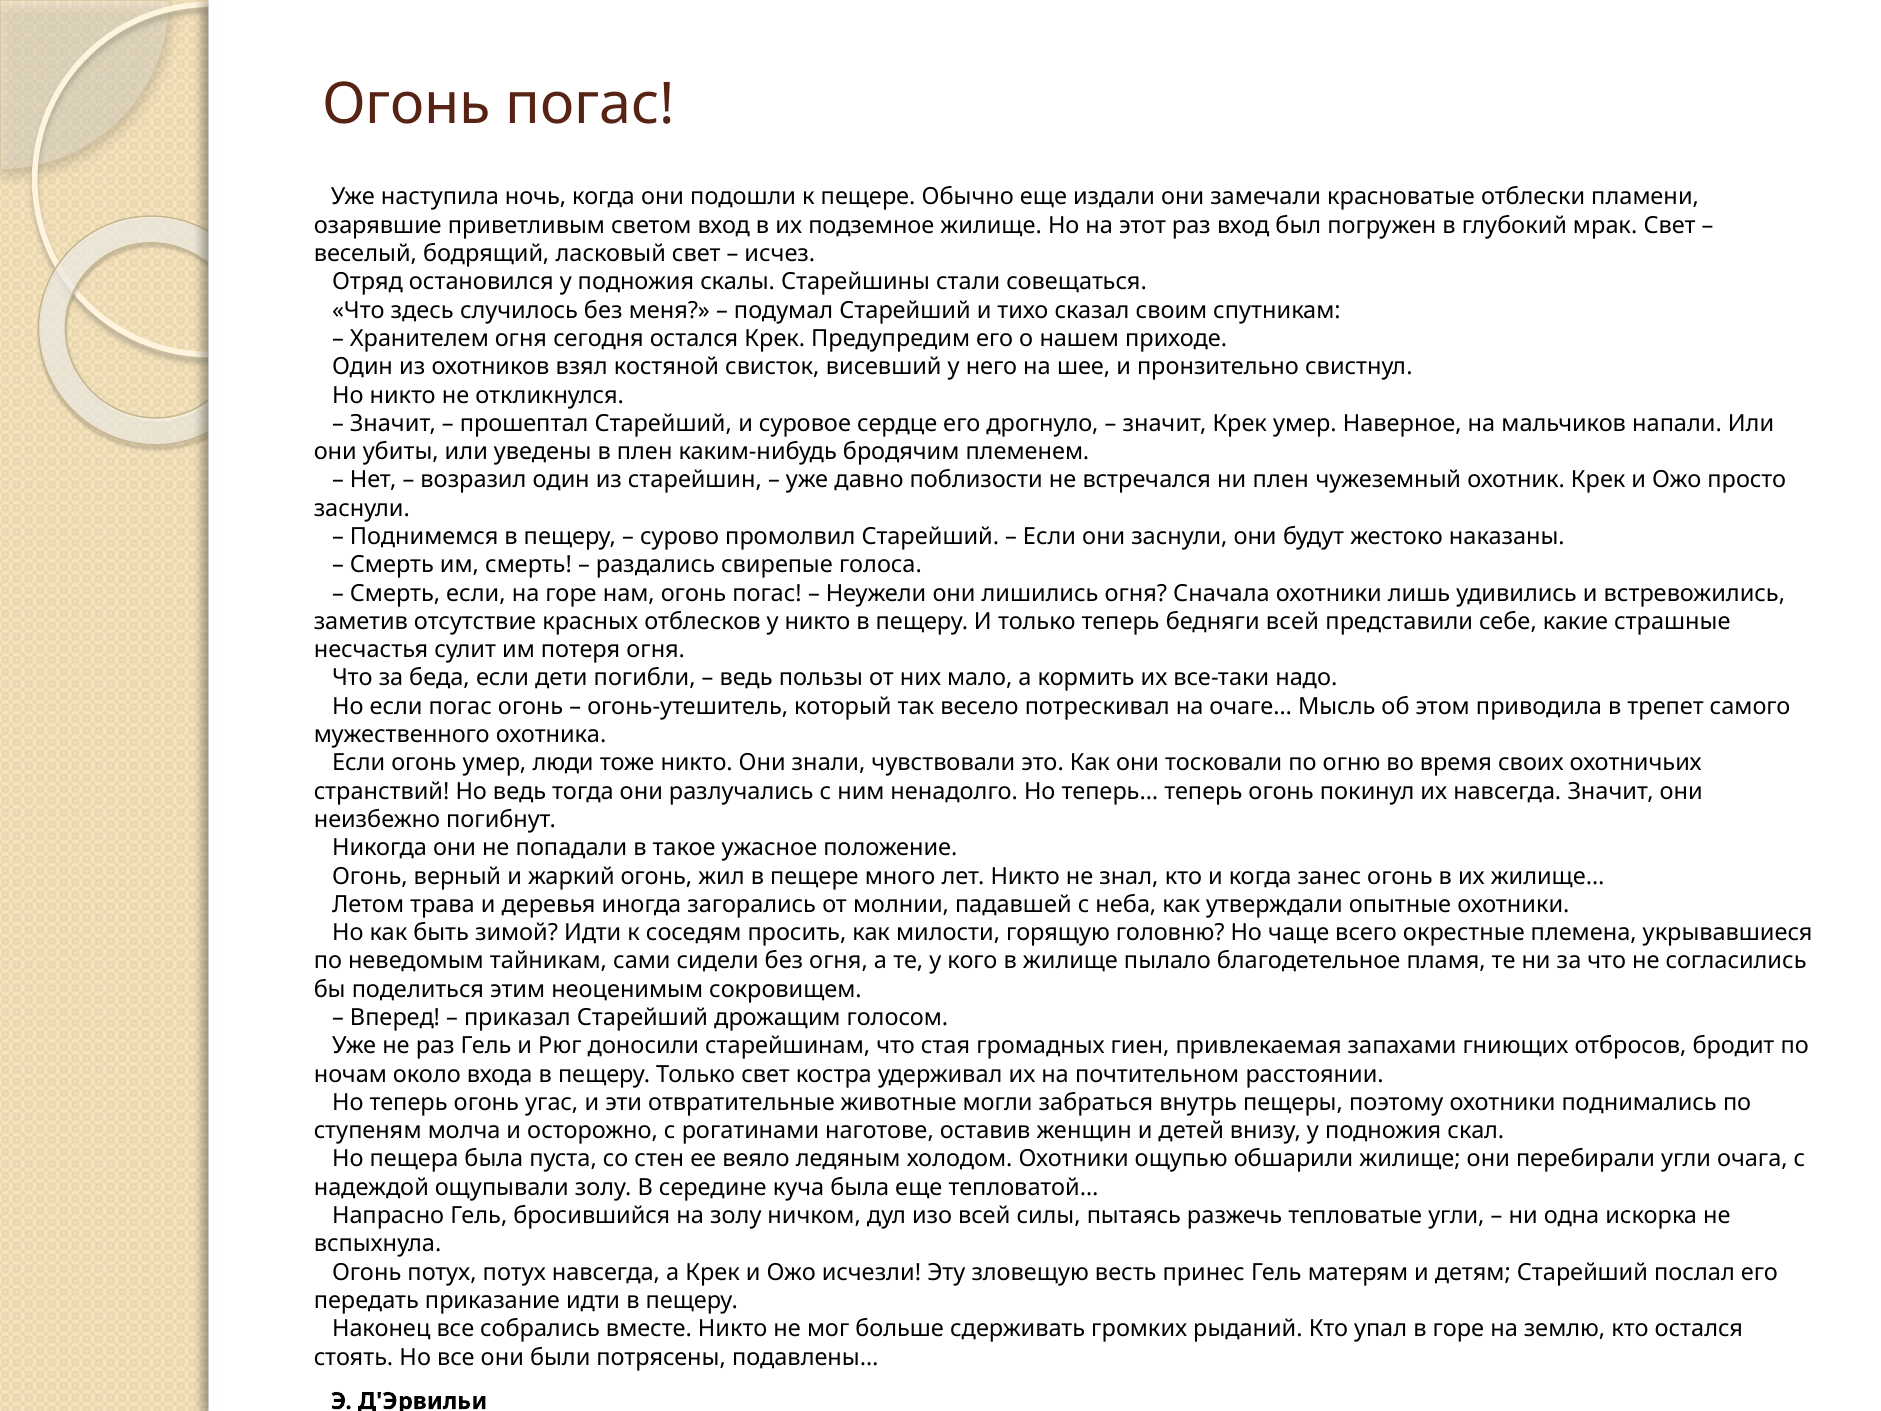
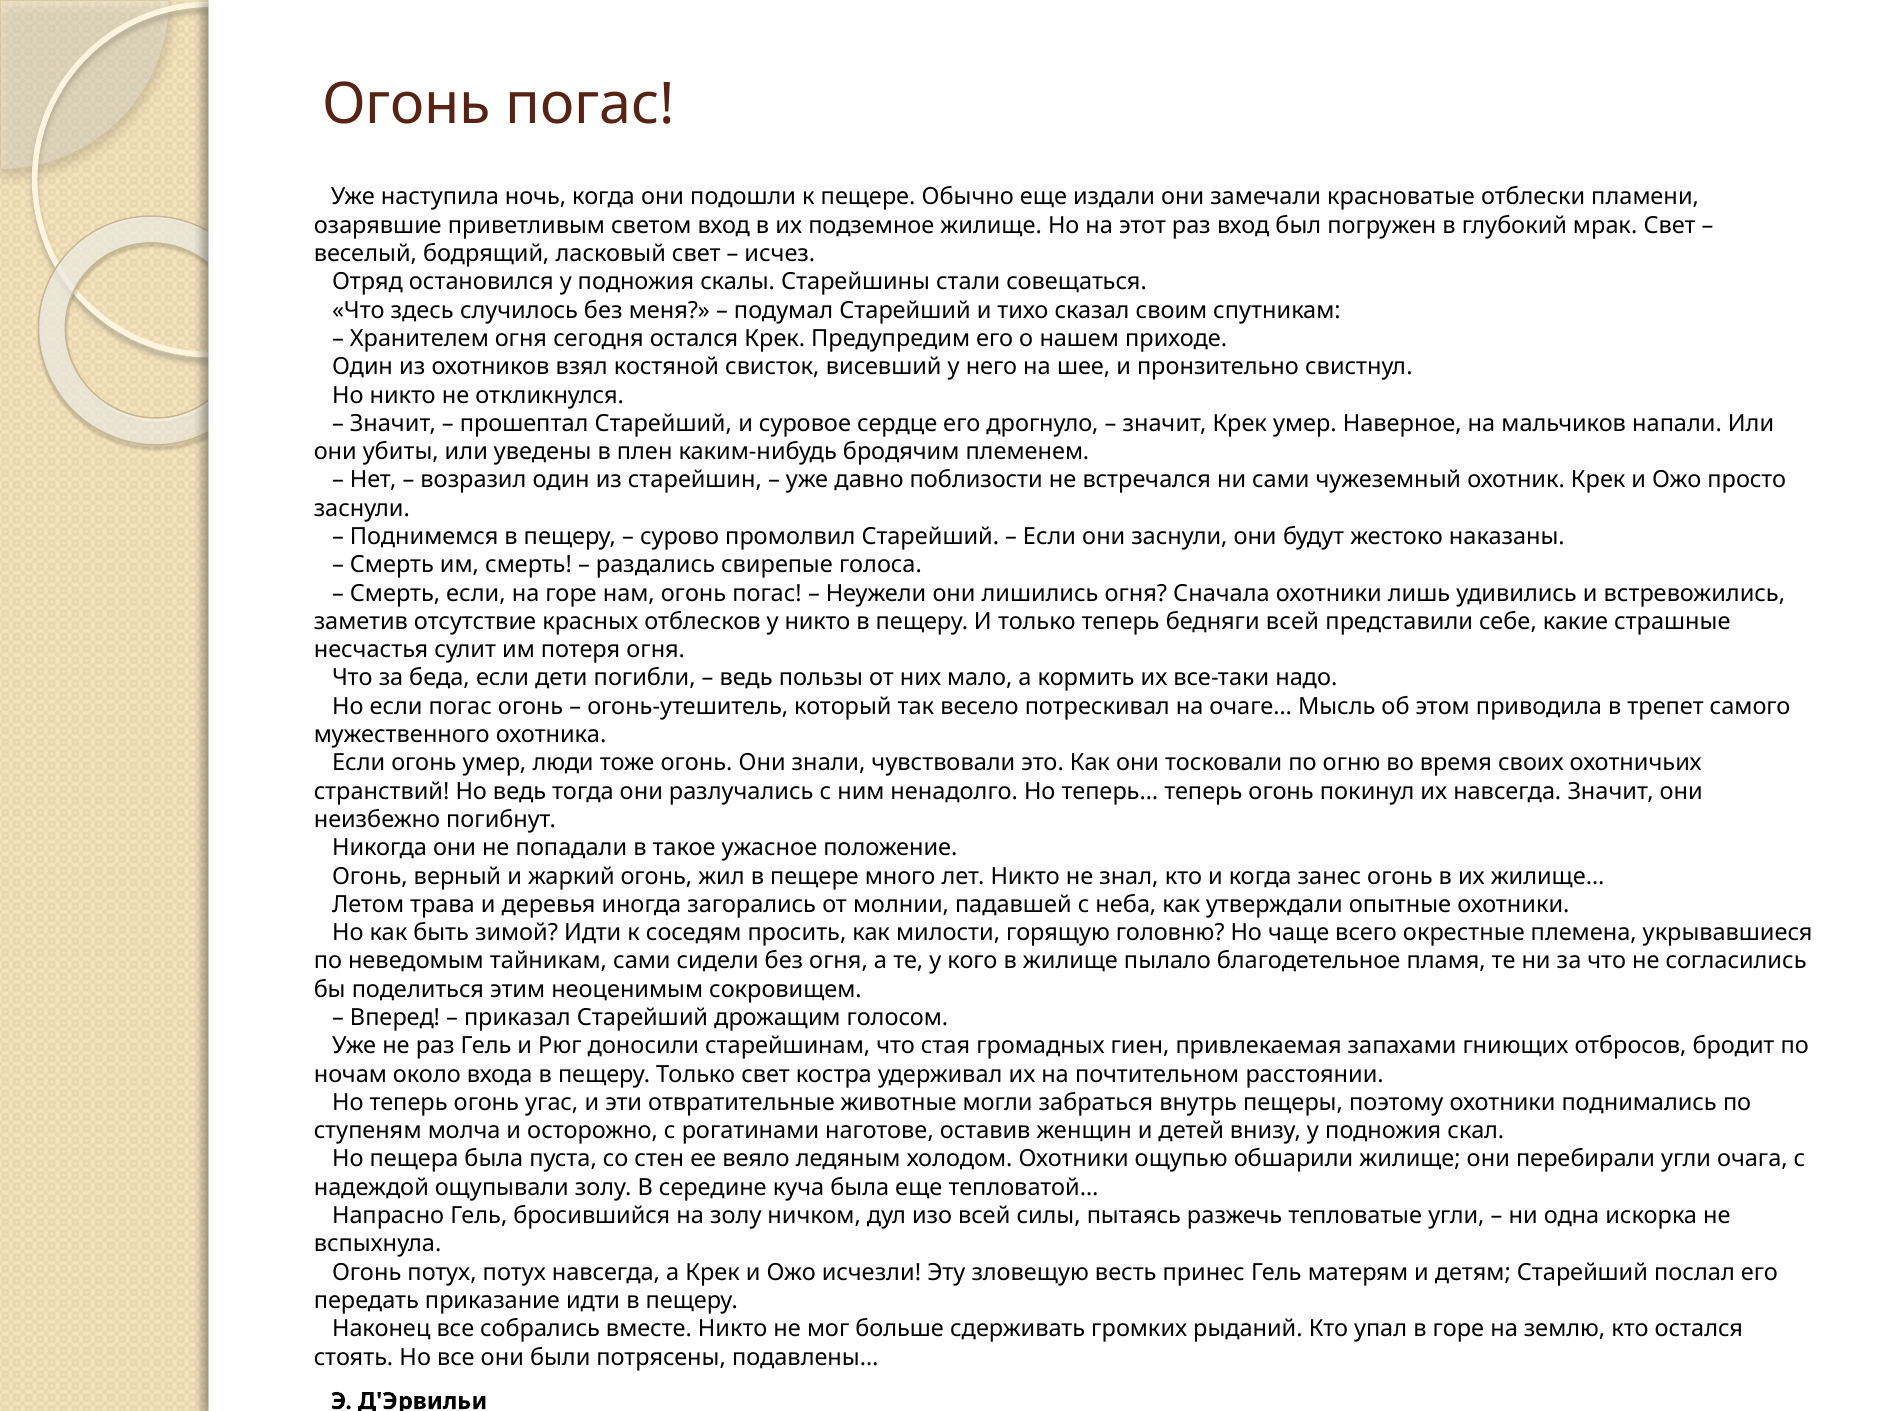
ни плен: плен -> сами (1281, 480)
тоже никто: никто -> огонь (697, 763)
